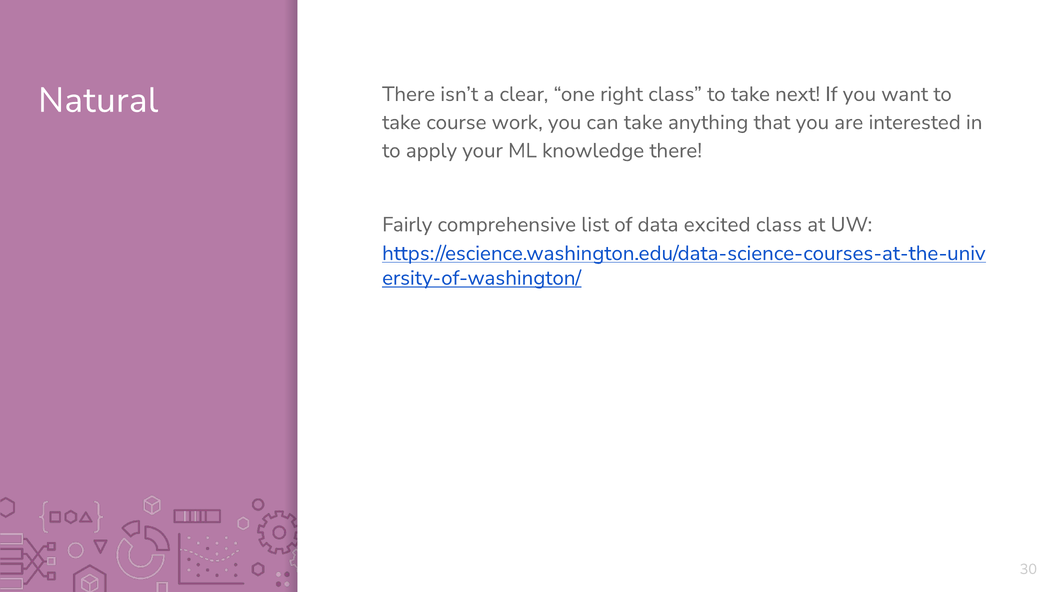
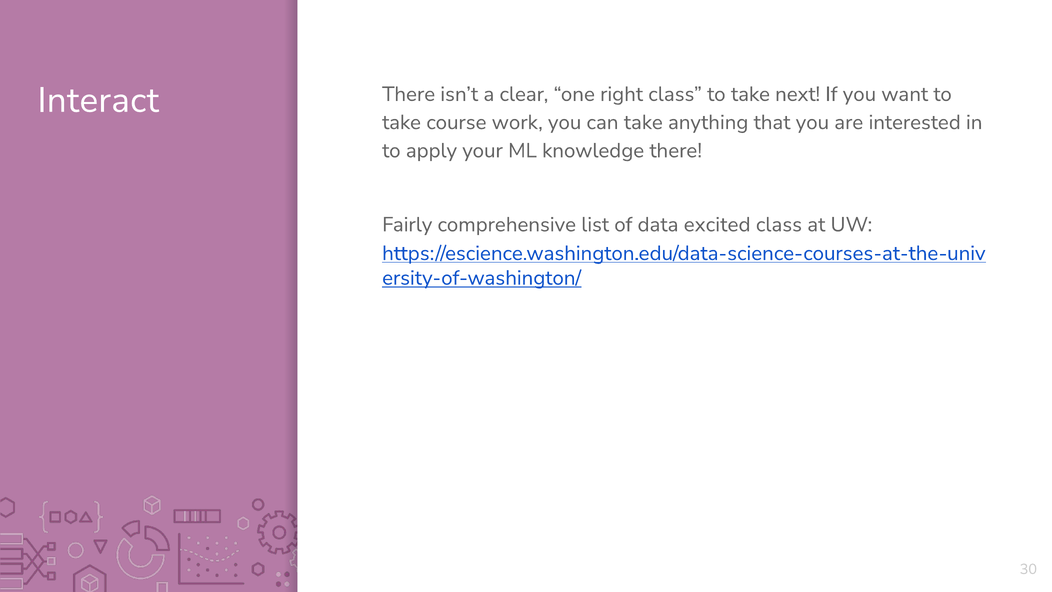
Natural: Natural -> Interact (98, 100)
